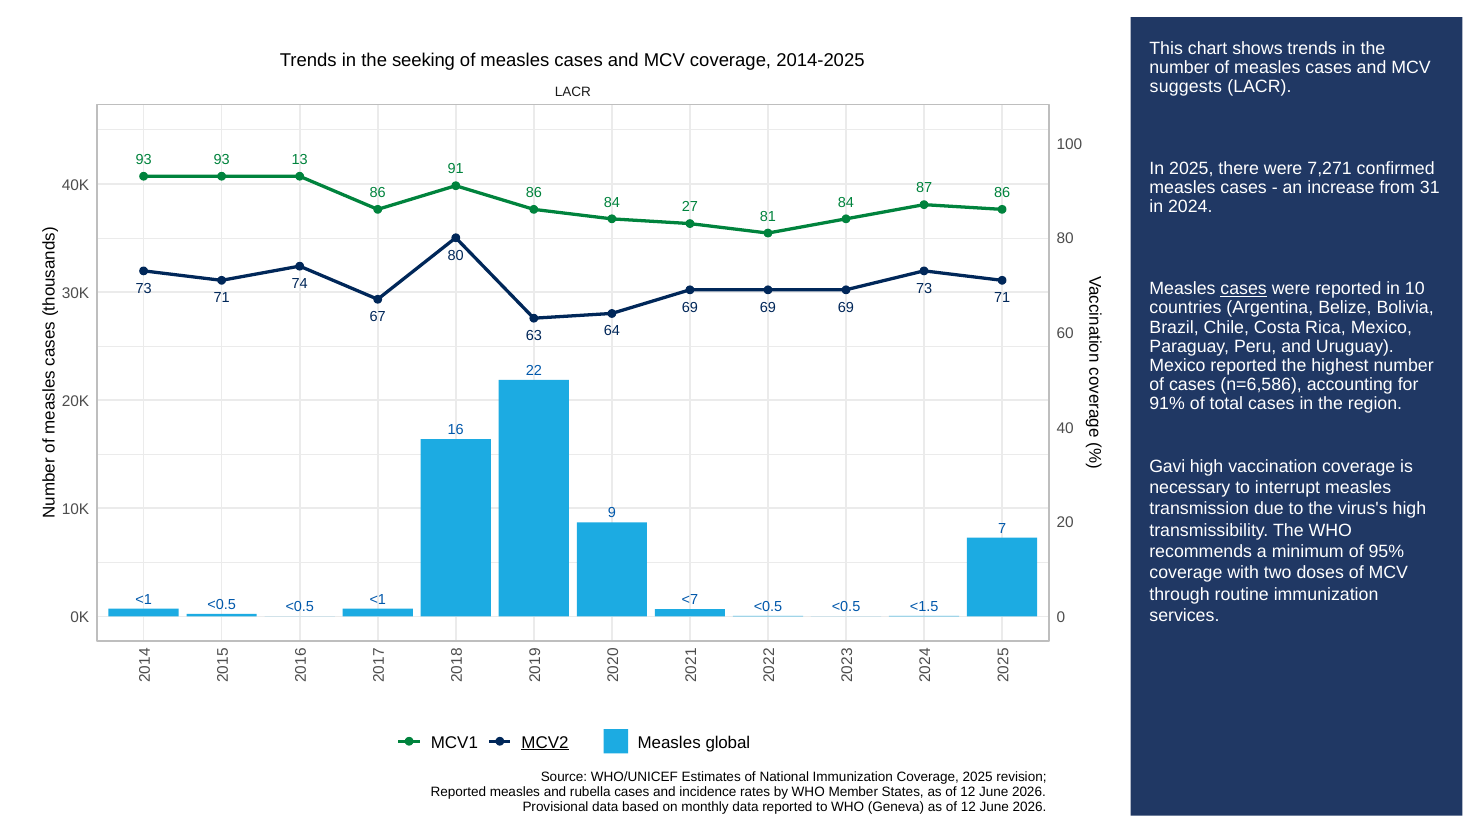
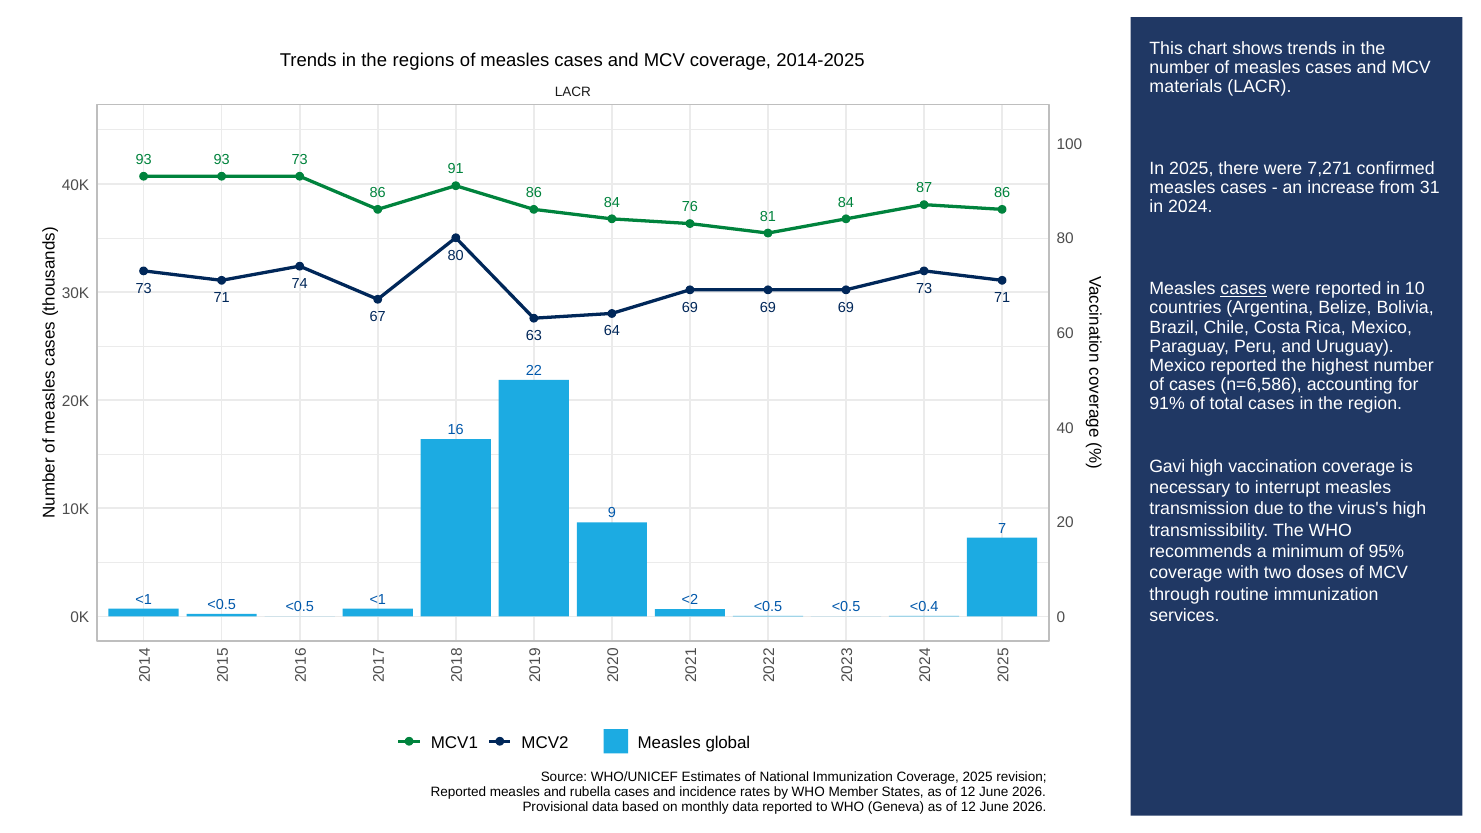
seeking: seeking -> regions (423, 61)
suggests: suggests -> materials (1186, 87)
93 13: 13 -> 73 (300, 160)
27: 27 -> 76 (690, 207)
<7: <7 -> <2 (690, 600)
<1.5: <1.5 -> <0.4 (924, 607)
MCV2 underline: present -> none (545, 742)
